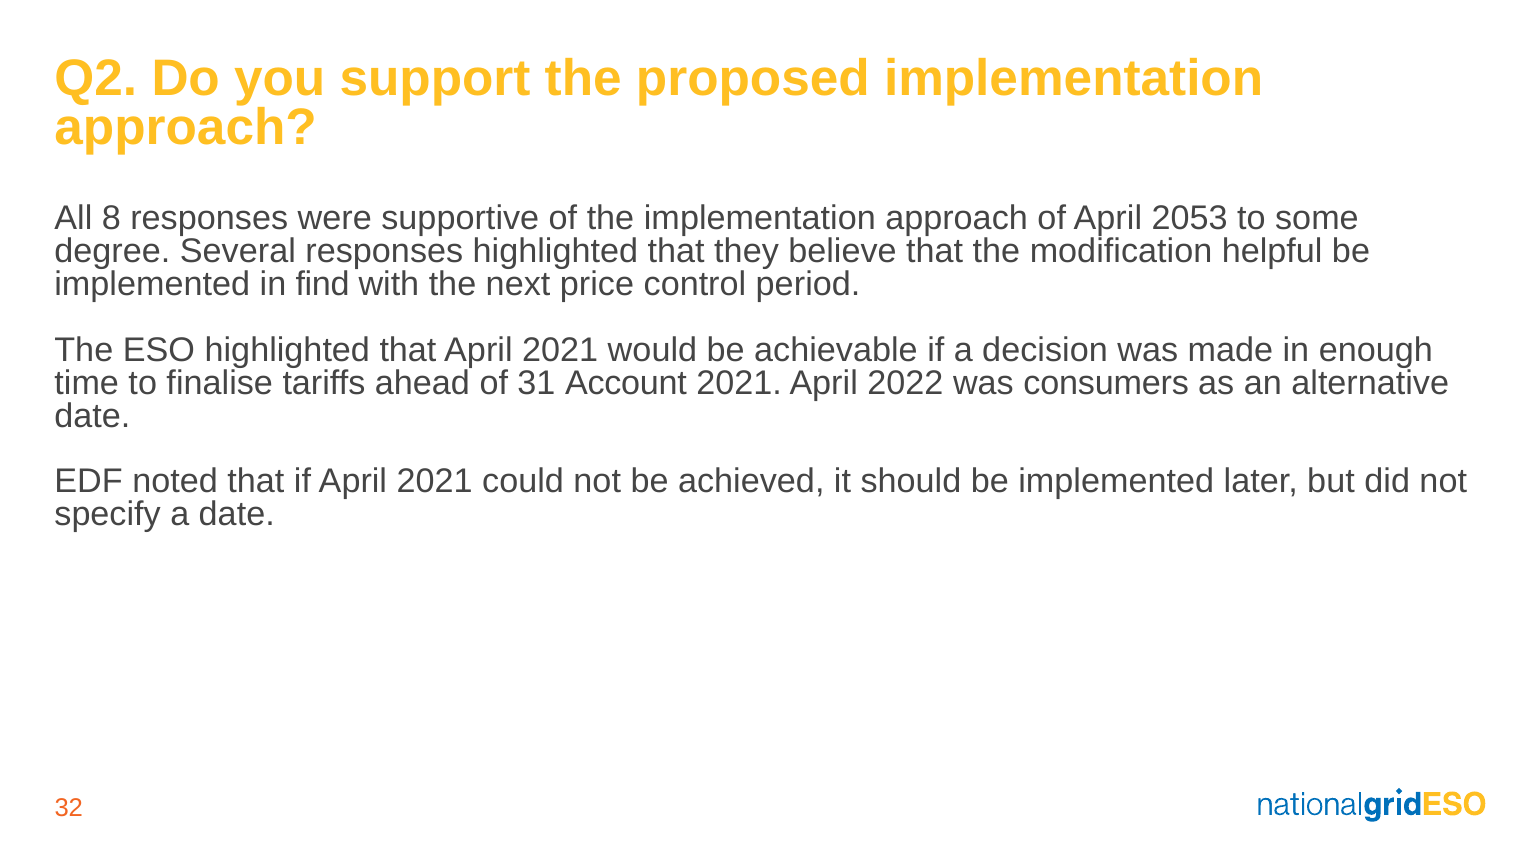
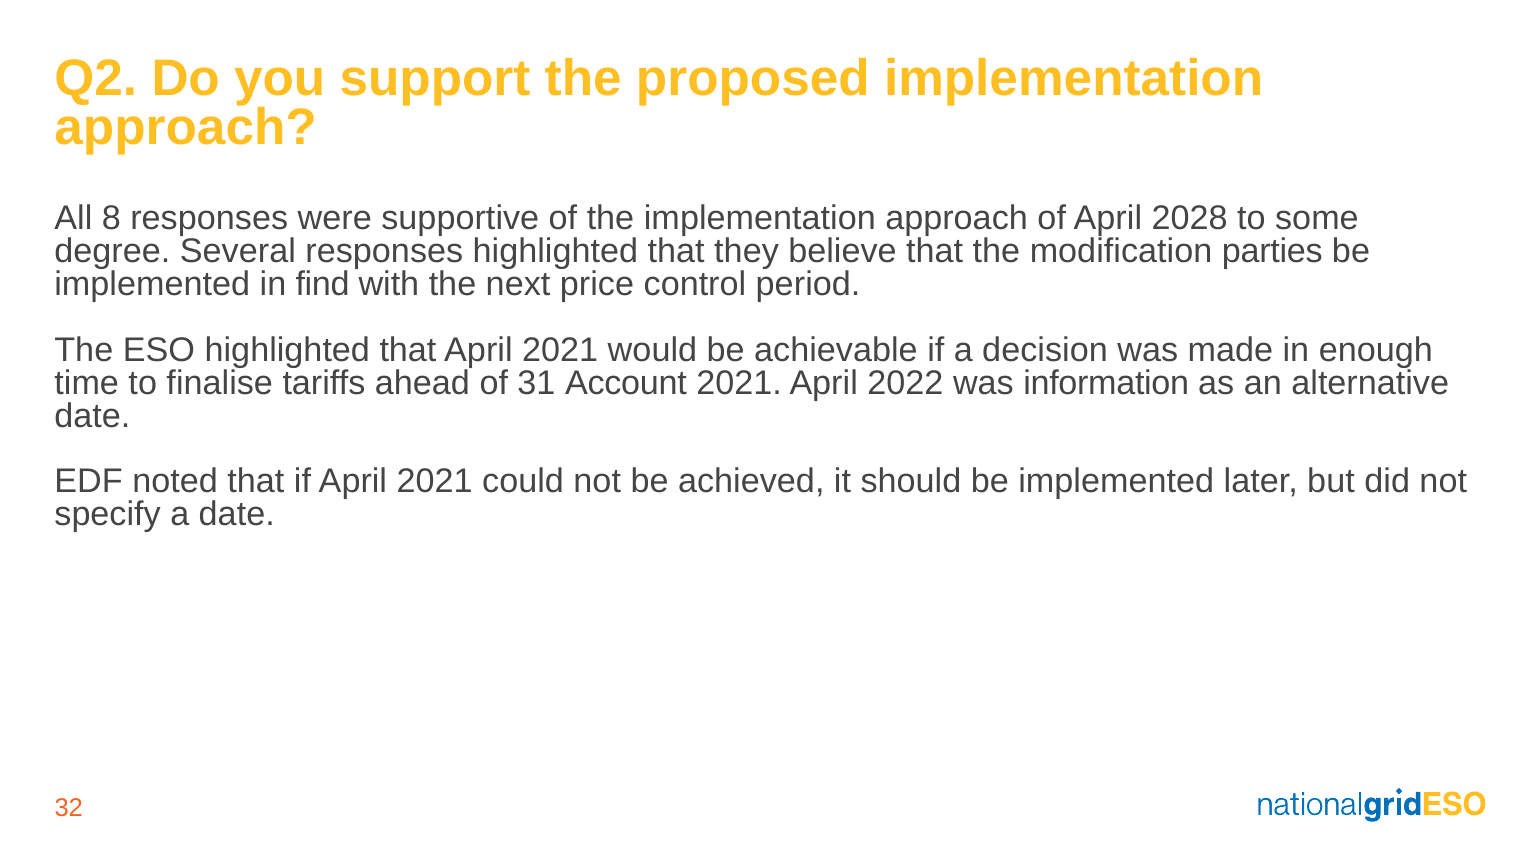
2053: 2053 -> 2028 (1190, 219)
helpful: helpful -> parties (1272, 252)
consumers: consumers -> information (1106, 383)
